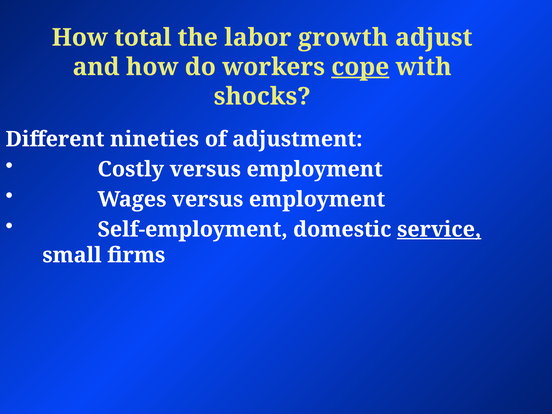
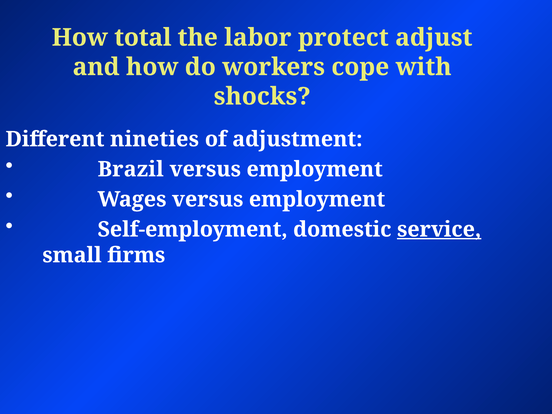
growth: growth -> protect (343, 38)
cope underline: present -> none (360, 67)
Costly: Costly -> Brazil (131, 169)
